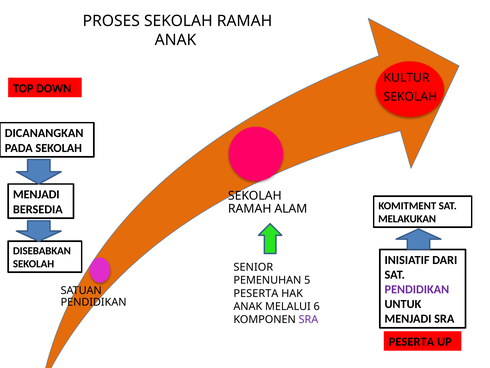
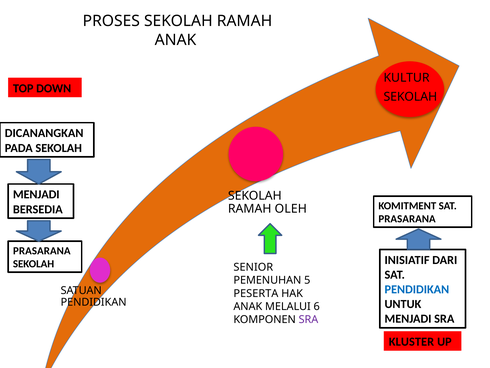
ALAM: ALAM -> OLEH (291, 209)
MELAKUKAN: MELAKUKAN -> PRASARANA (407, 219)
DISEBABKAN: DISEBABKAN -> PRASARANA (42, 251)
PENDIDIKAN colour: purple -> blue (417, 289)
PESERTA: PESERTA -> KLUSTER (411, 341)
